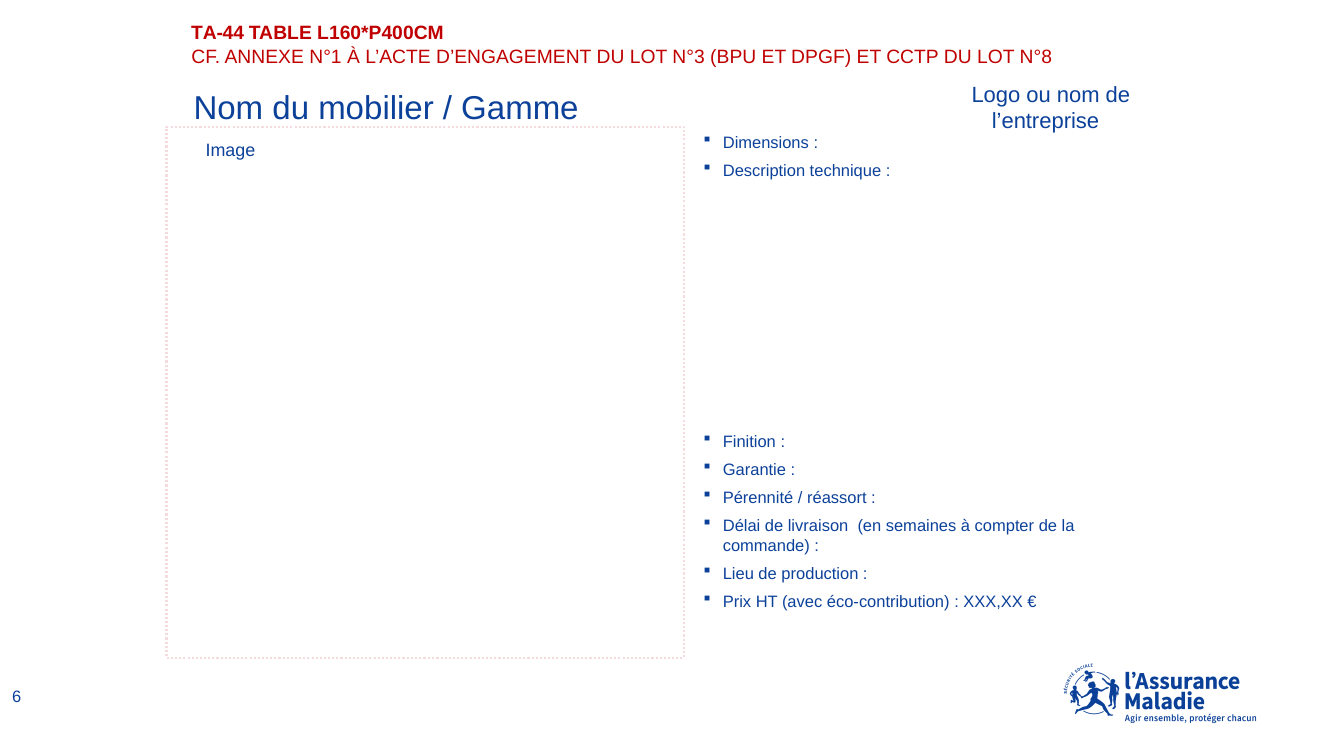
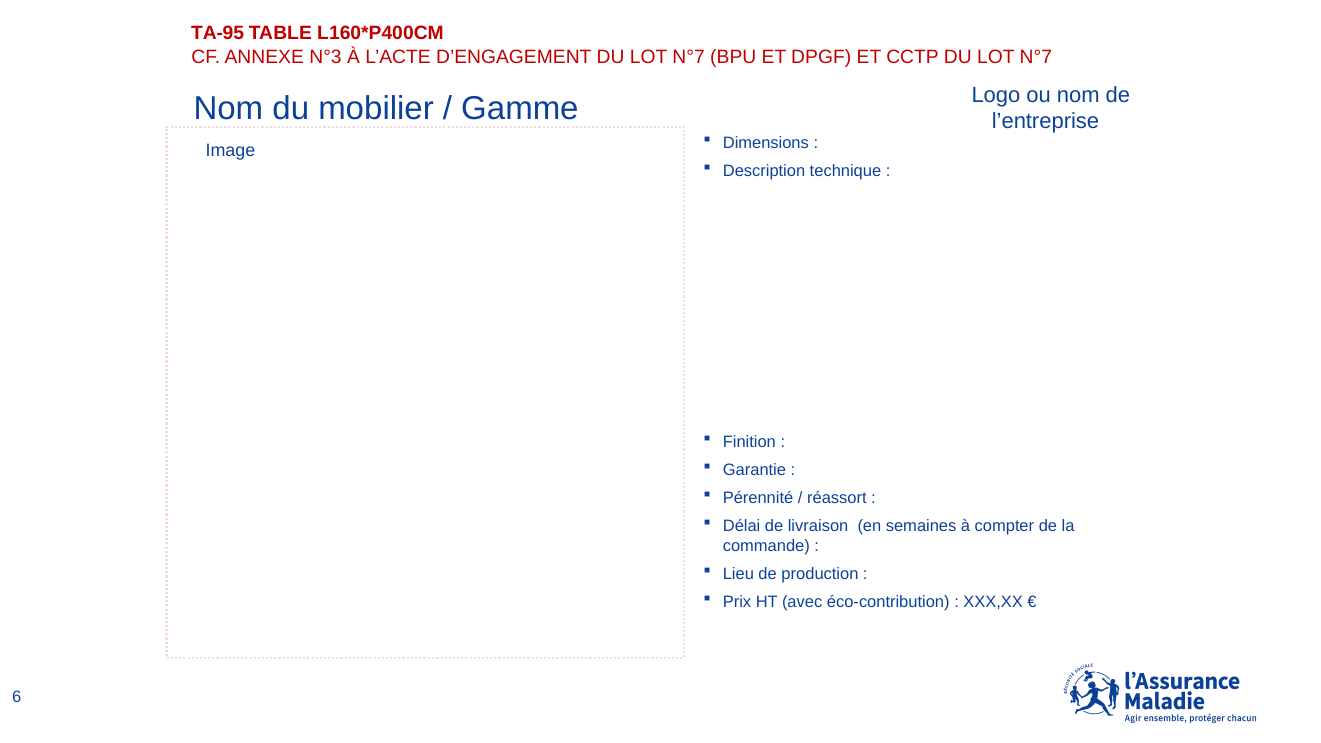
TA-44: TA-44 -> TA-95 (218, 34)
N°1: N°1 -> N°3 (326, 57)
D’ENGAGEMENT DU LOT N°3: N°3 -> N°7 (689, 57)
CCTP DU LOT N°8: N°8 -> N°7 (1036, 57)
